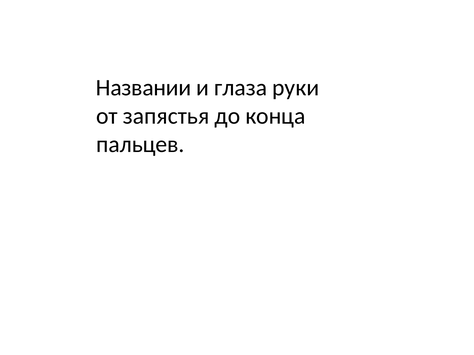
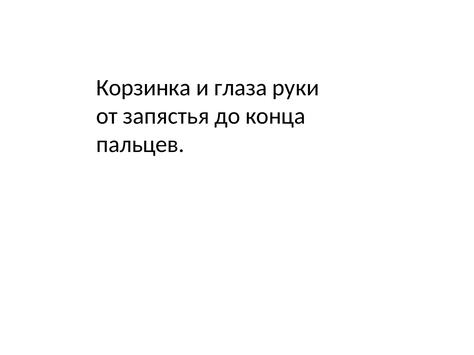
Названии: Названии -> Корзинка (143, 88)
